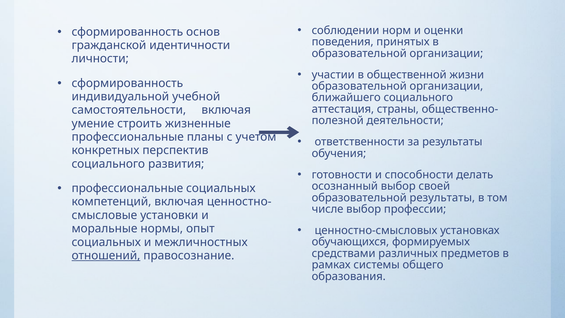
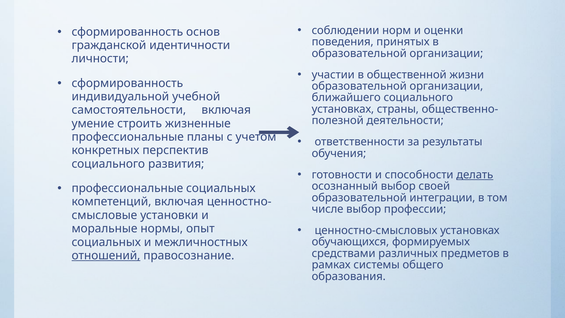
аттестация: аттестация -> установках (343, 109)
делать underline: none -> present (475, 175)
образовательной результаты: результаты -> интеграции (442, 198)
